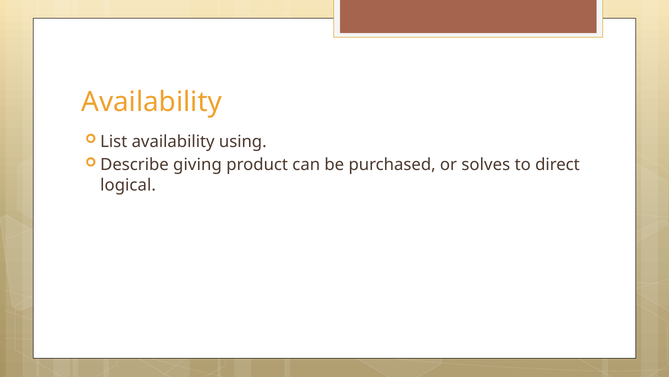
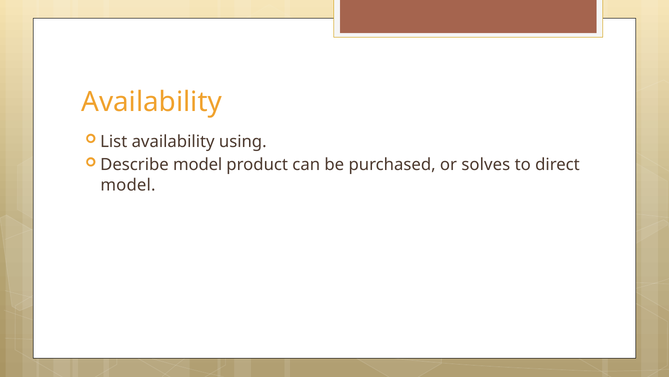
Describe giving: giving -> model (198, 165)
logical: logical -> model (128, 185)
